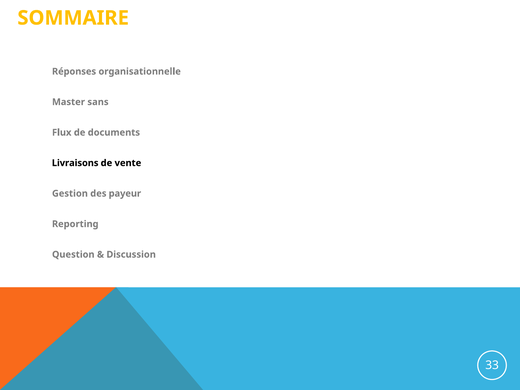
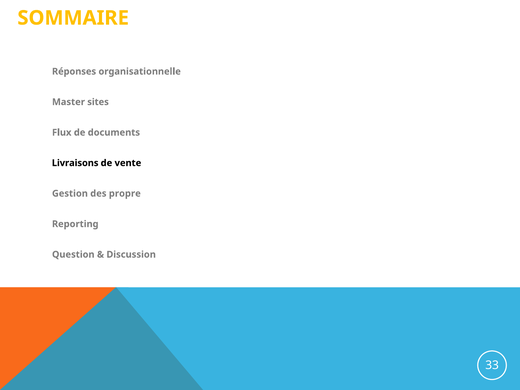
sans: sans -> sites (98, 102)
payeur: payeur -> propre (125, 193)
